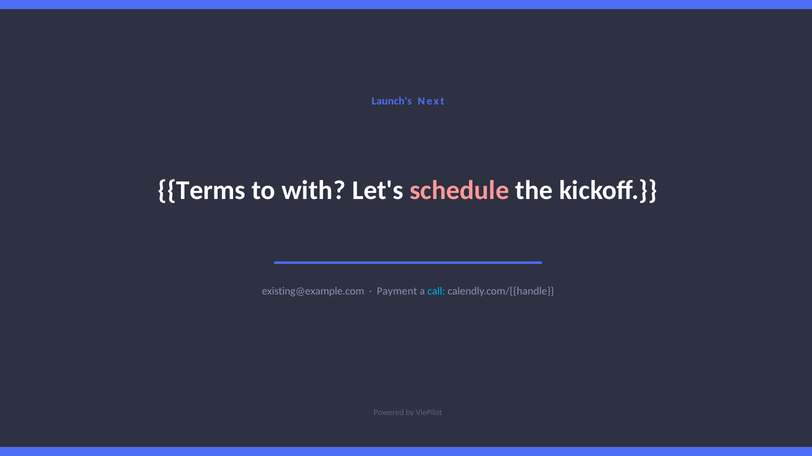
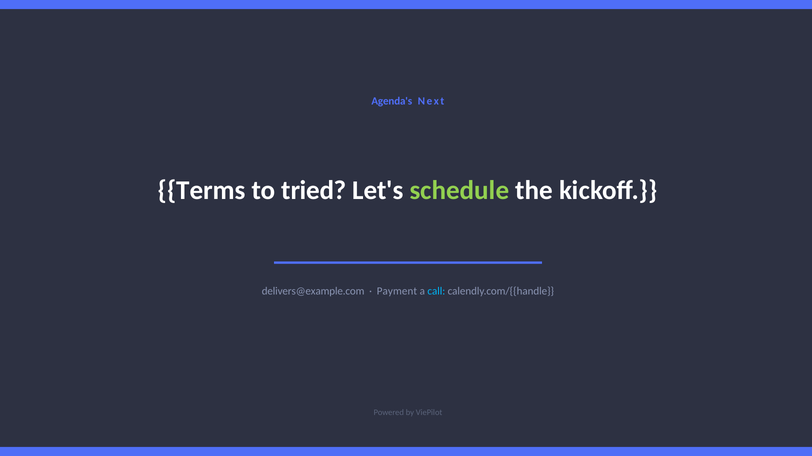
Launch's: Launch's -> Agenda's (392, 101)
with: with -> tried (314, 191)
schedule colour: pink -> light green (459, 191)
existing@example.com: existing@example.com -> delivers@example.com (313, 292)
